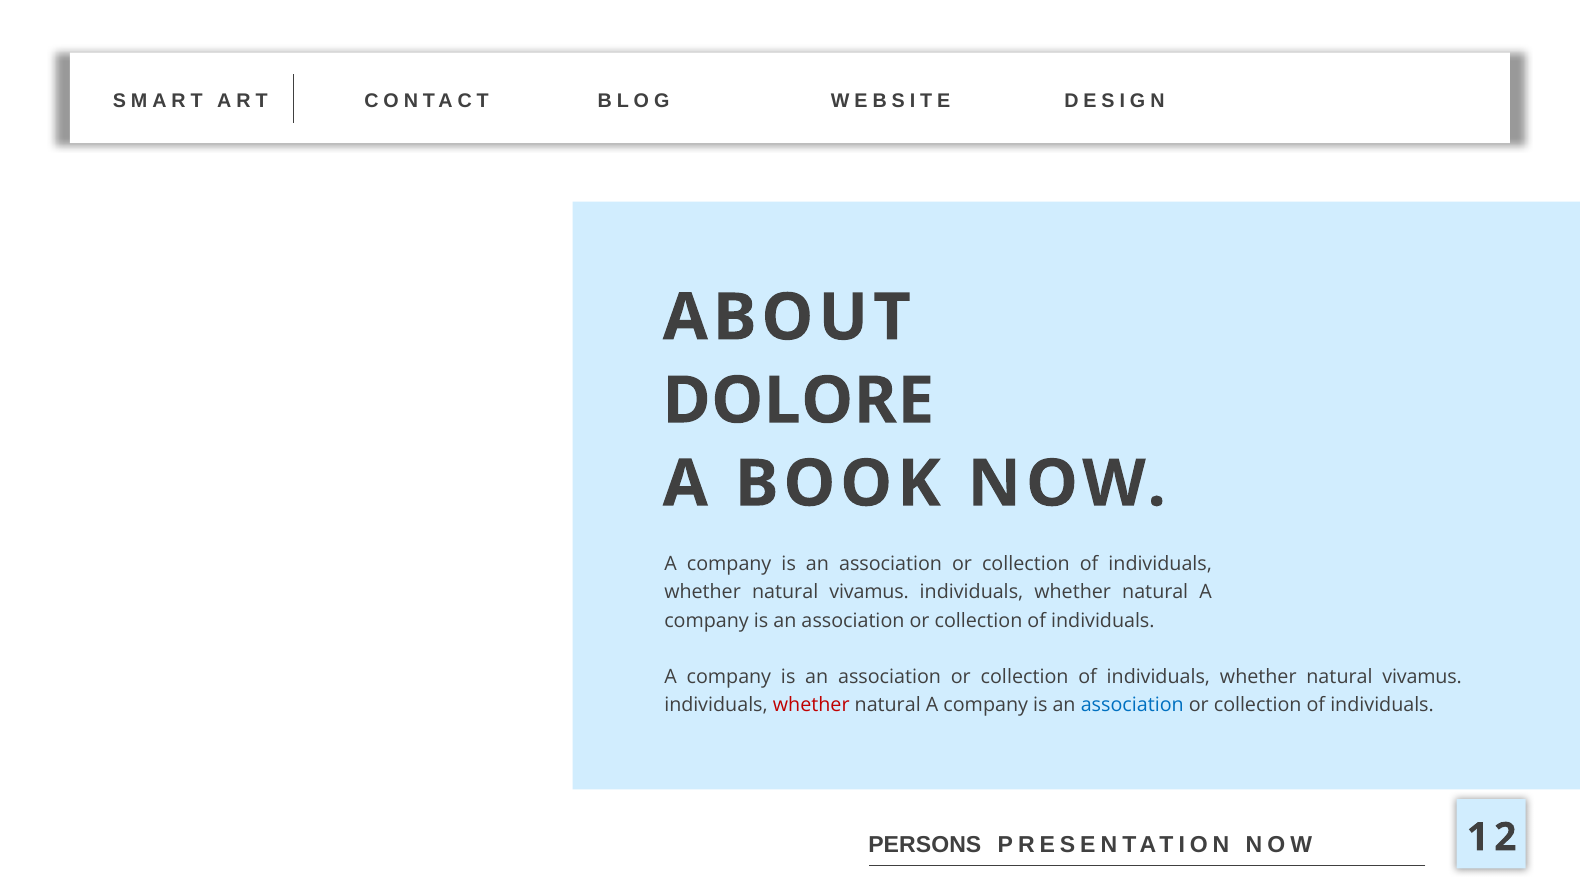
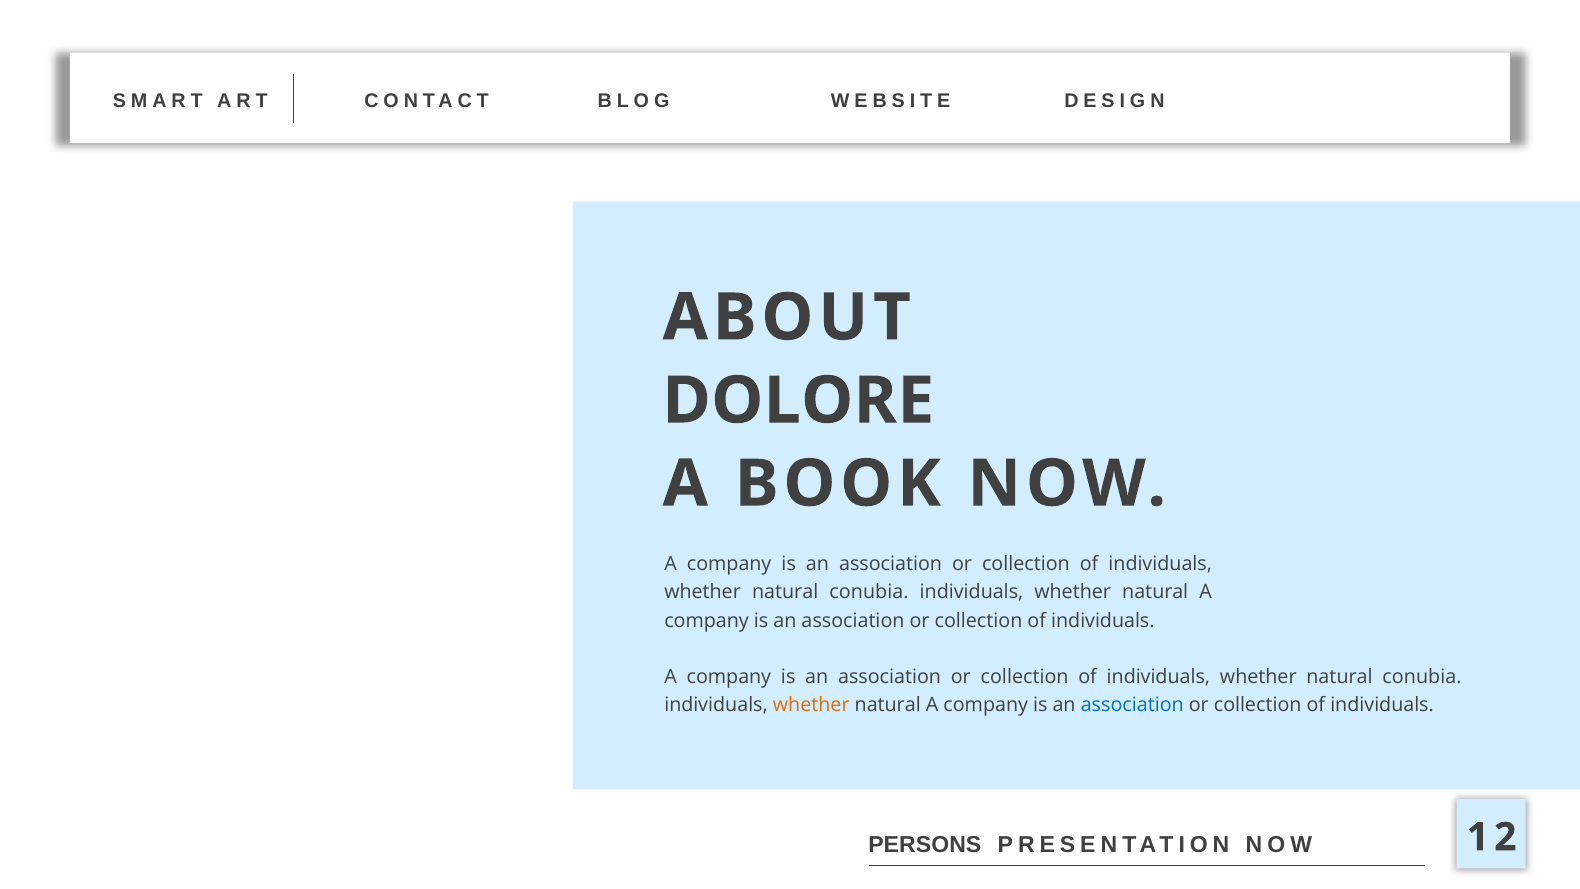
vivamus: vivamus -> conubia (869, 592)
vivamus: vivamus -> conubia (1422, 677)
whether colour: red -> orange (811, 705)
